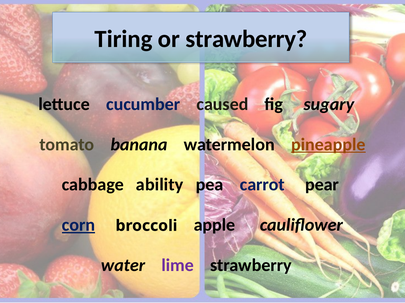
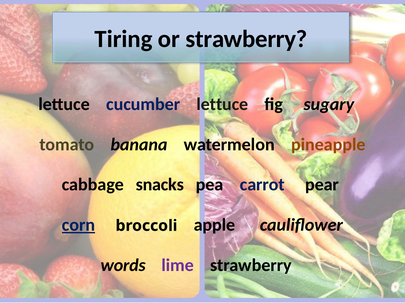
cucumber caused: caused -> lettuce (223, 105)
pineapple underline: present -> none (328, 145)
ability: ability -> snacks (160, 185)
water: water -> words (123, 266)
